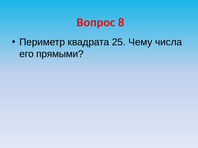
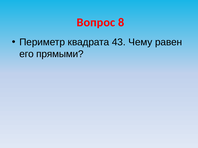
25: 25 -> 43 (119, 42)
числа: числа -> равен (169, 42)
